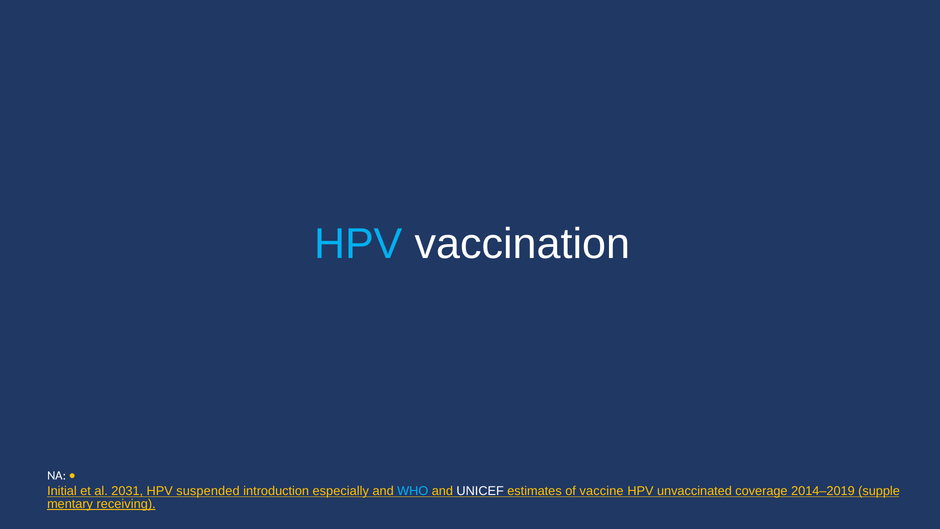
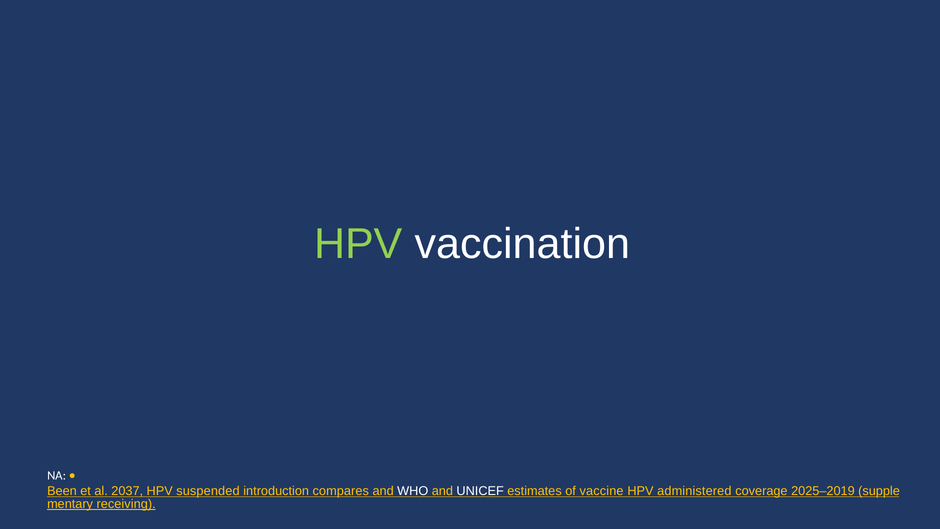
HPV colour: light blue -> light green (358, 244)
Initial: Initial -> Been (62, 491)
2031: 2031 -> 2037 (127, 491)
especially: especially -> compares (341, 491)
WHO colour: light blue -> white (413, 491)
unvaccinated: unvaccinated -> administered (694, 491)
2014–2019: 2014–2019 -> 2025–2019 (823, 491)
